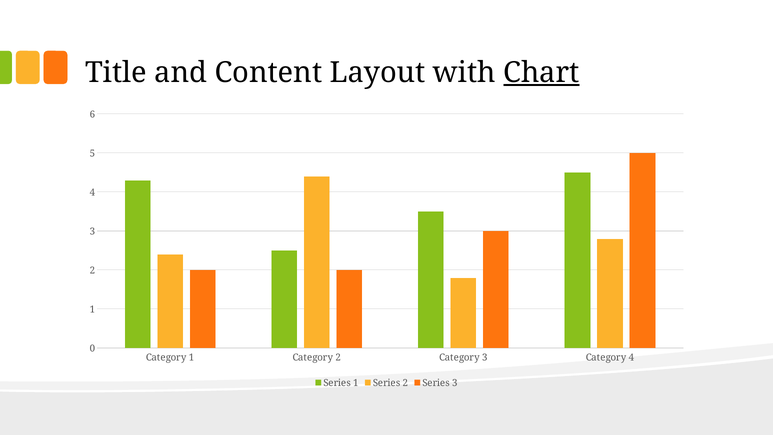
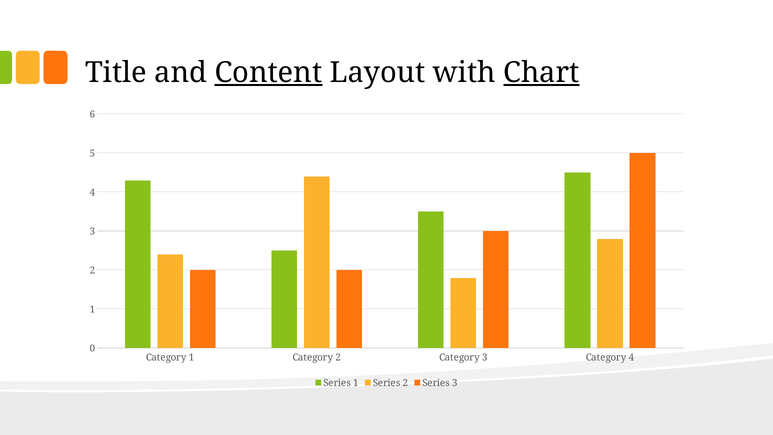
Content underline: none -> present (268, 73)
